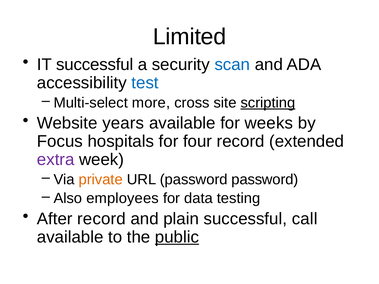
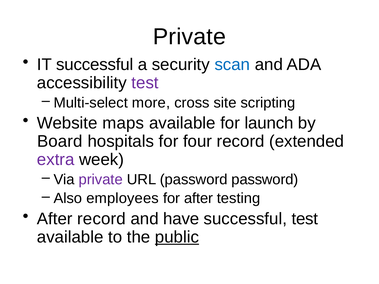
Limited: Limited -> Private (189, 37)
test colour: blue -> purple (145, 83)
scripting underline: present -> none (268, 103)
years: years -> maps (123, 123)
weeks: weeks -> launch (269, 123)
Focus: Focus -> Board (60, 141)
private colour: orange -> purple (101, 180)
for data: data -> after (199, 199)
plain: plain -> have (181, 219)
successful call: call -> test (305, 219)
